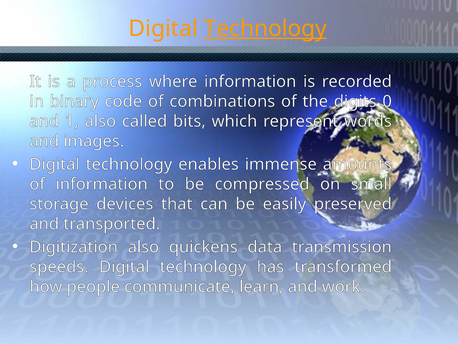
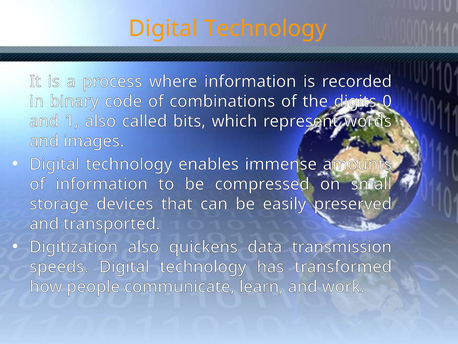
Technology underline: present -> none (265, 28)
